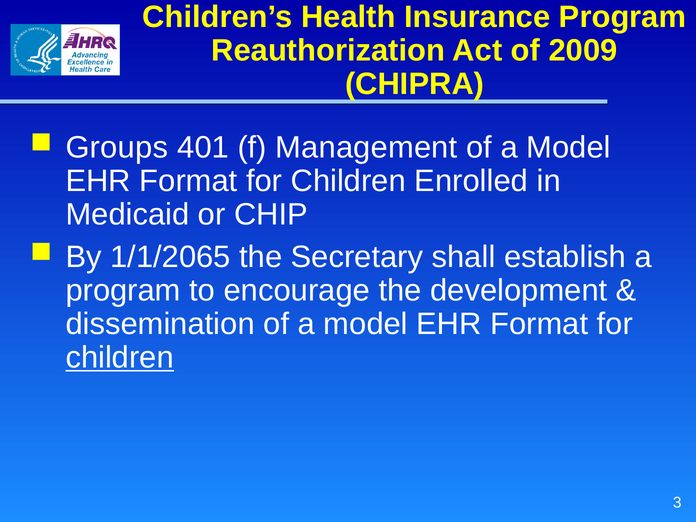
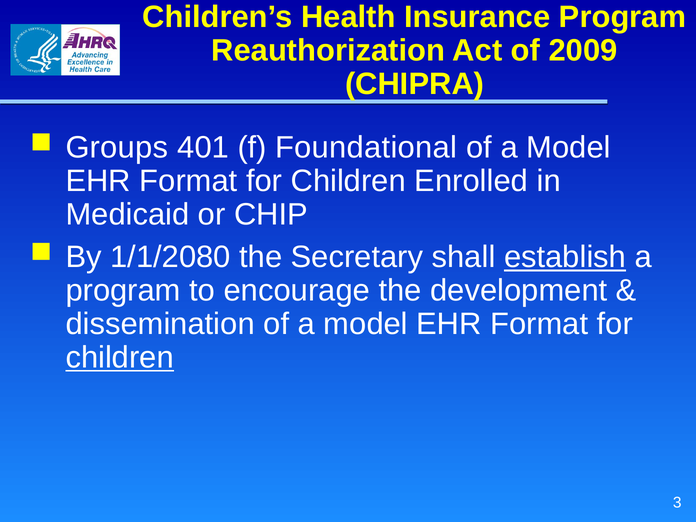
Management: Management -> Foundational (366, 148)
1/1/2065: 1/1/2065 -> 1/1/2080 (170, 257)
establish underline: none -> present (565, 257)
